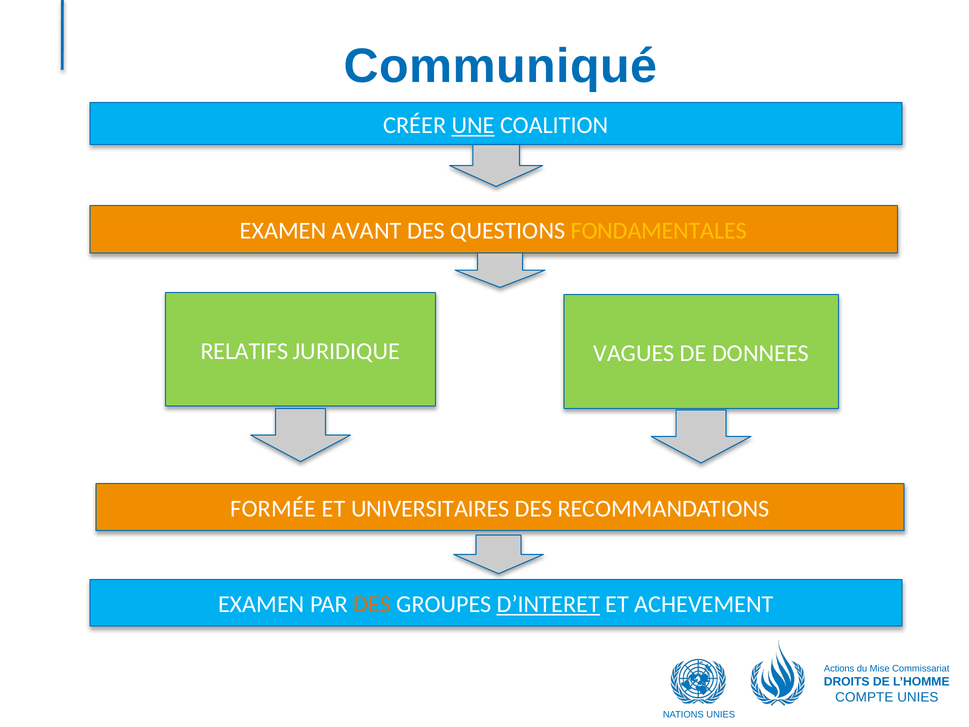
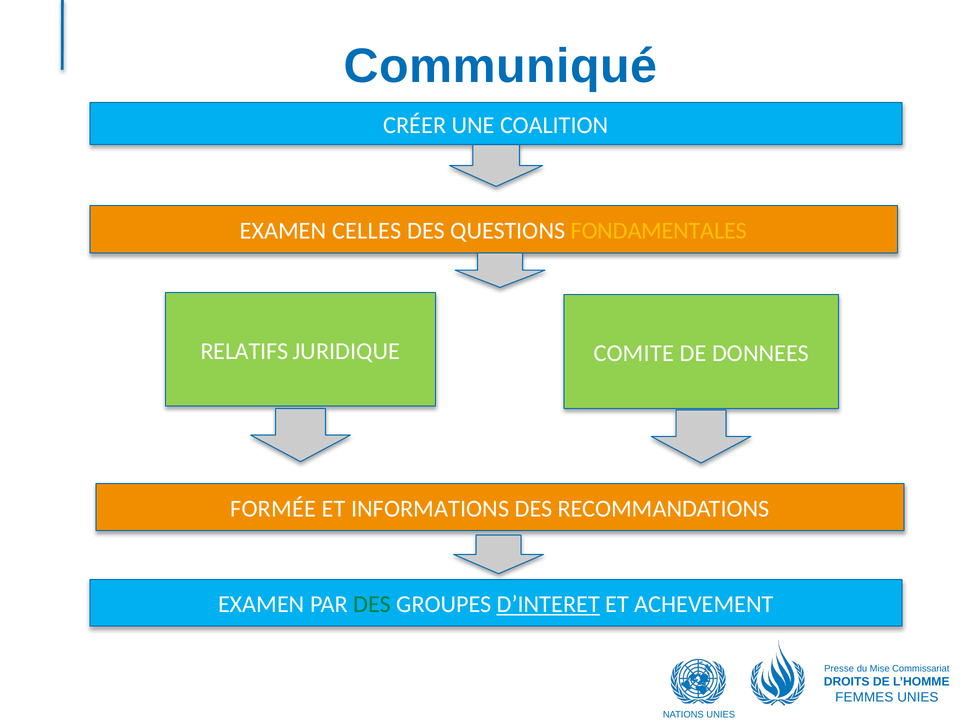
UNE underline: present -> none (473, 125)
AVANT: AVANT -> CELLES (367, 231)
VAGUES: VAGUES -> COMITE (634, 353)
UNIVERSITAIRES: UNIVERSITAIRES -> INFORMATIONS (430, 509)
DES colour: orange -> green (372, 604)
Actions: Actions -> Presse (839, 669)
COMPTE: COMPTE -> FEMMES (864, 697)
